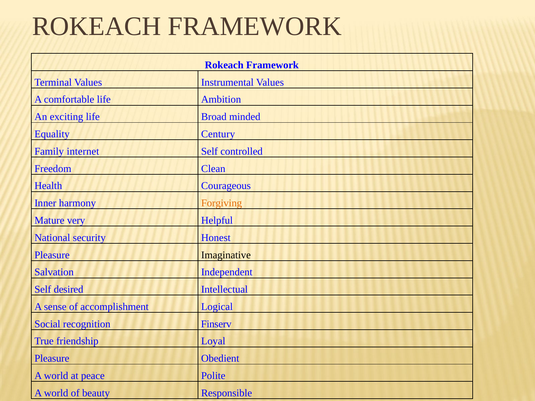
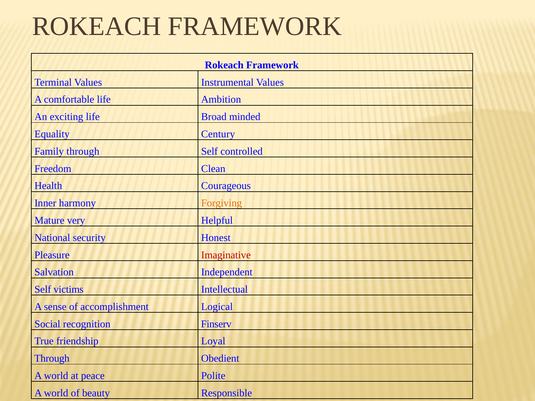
Family internet: internet -> through (83, 151)
Imaginative colour: black -> red (226, 255)
desired: desired -> victims (69, 290)
Pleasure: Pleasure -> Through (52, 359)
